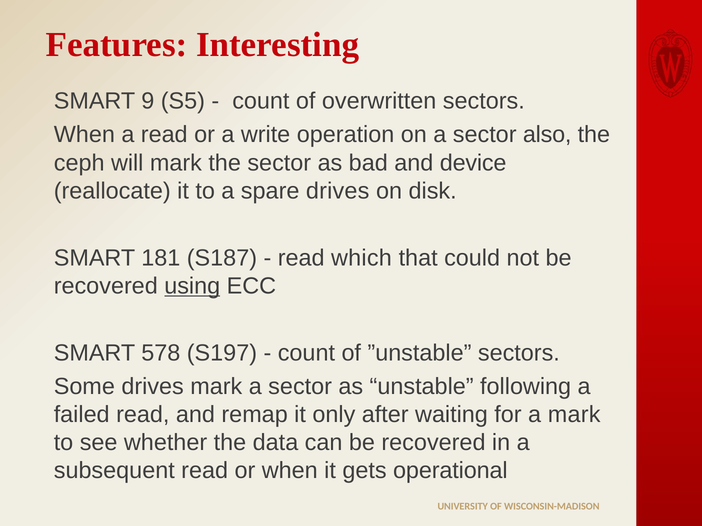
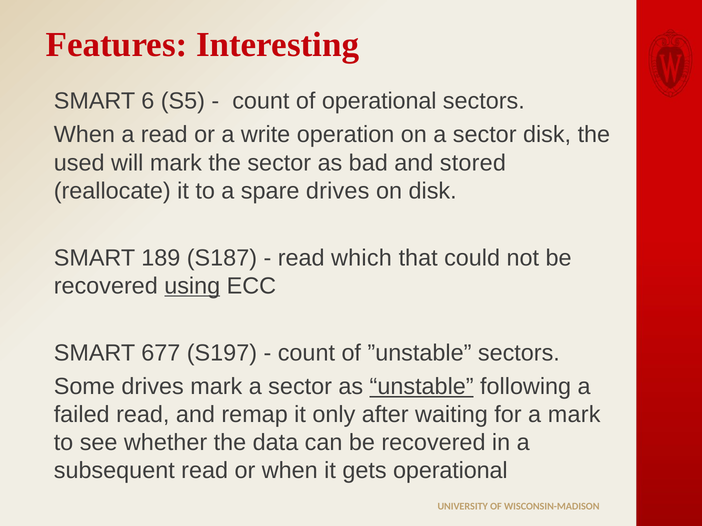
9: 9 -> 6 (148, 101)
of overwritten: overwritten -> operational (379, 101)
sector also: also -> disk (547, 135)
ceph: ceph -> used (79, 163)
device: device -> stored (473, 163)
181: 181 -> 189 (161, 258)
578: 578 -> 677 (161, 353)
unstable underline: none -> present (422, 387)
